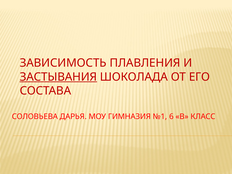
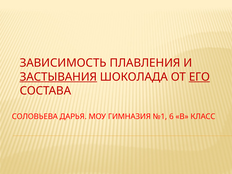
ЕГО underline: none -> present (199, 77)
